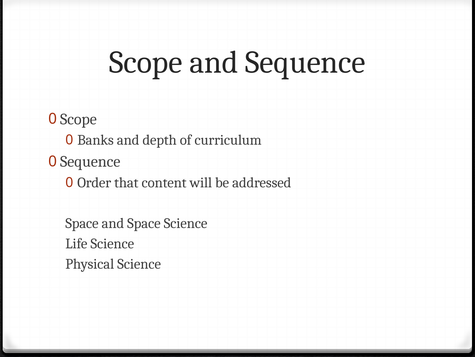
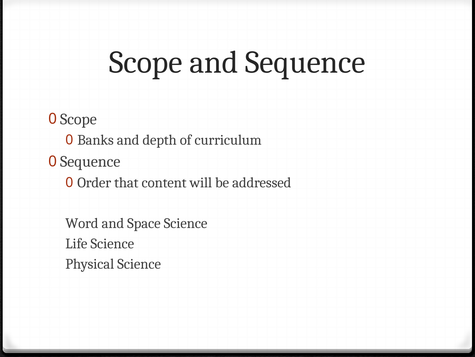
Space: Space -> Word (82, 223)
